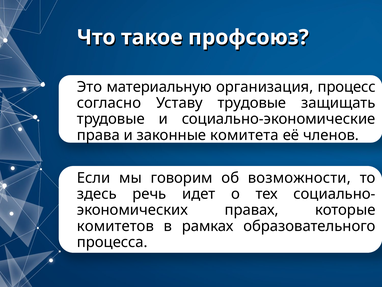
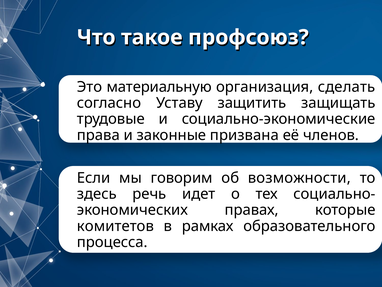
процесс: процесс -> сделать (347, 87)
Уставу трудовые: трудовые -> защитить (252, 103)
комитета: комитета -> призвана (244, 135)
